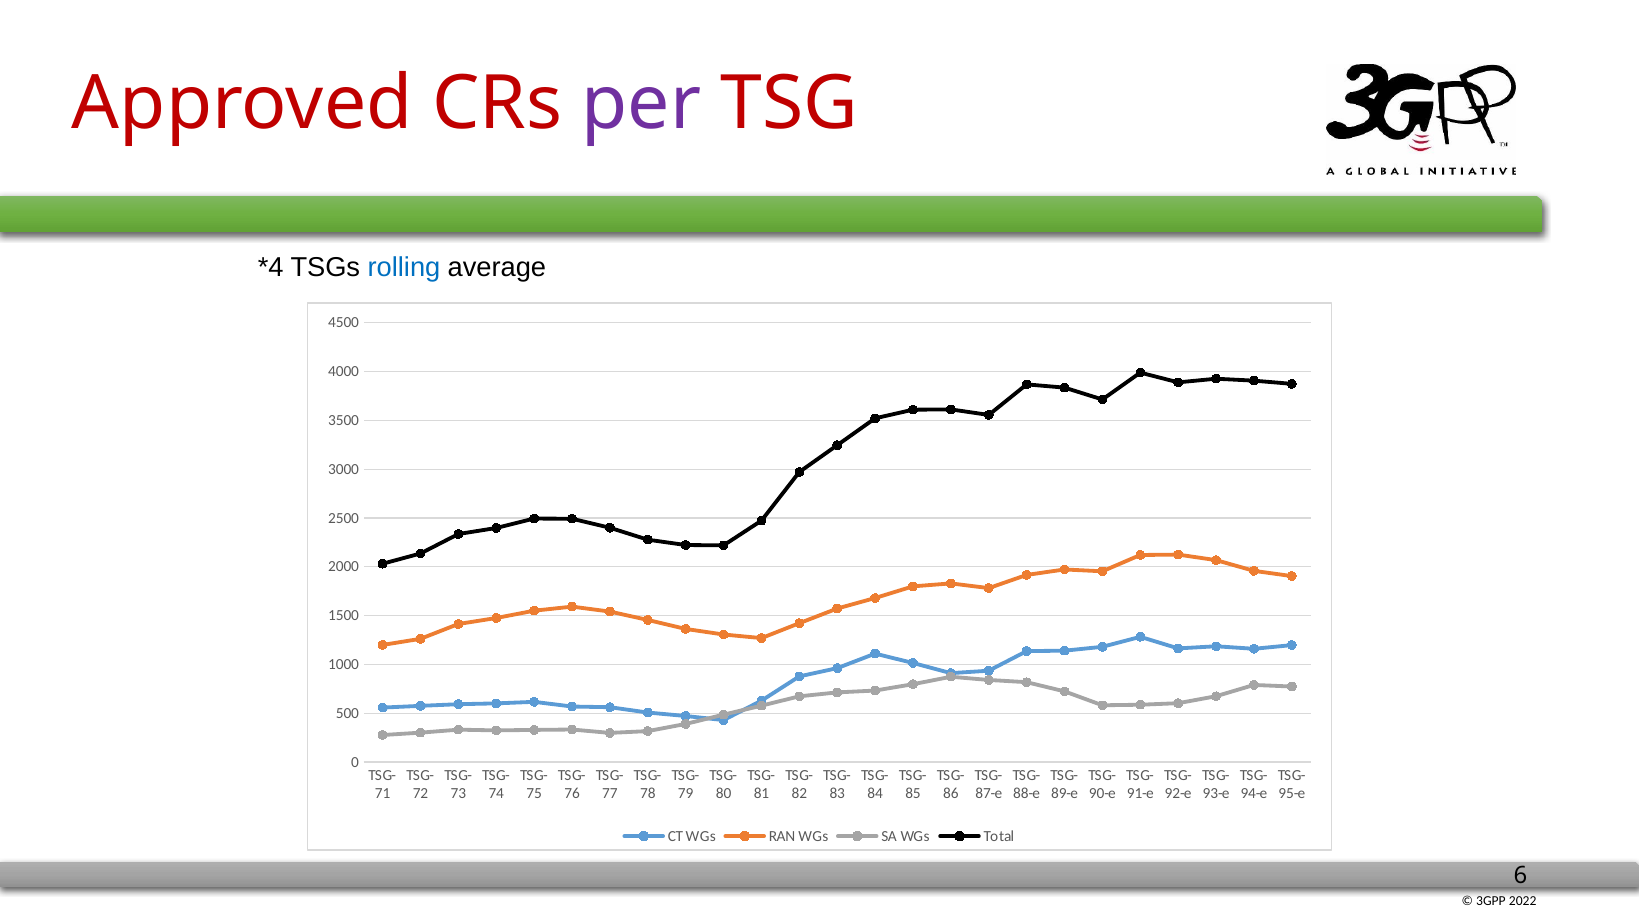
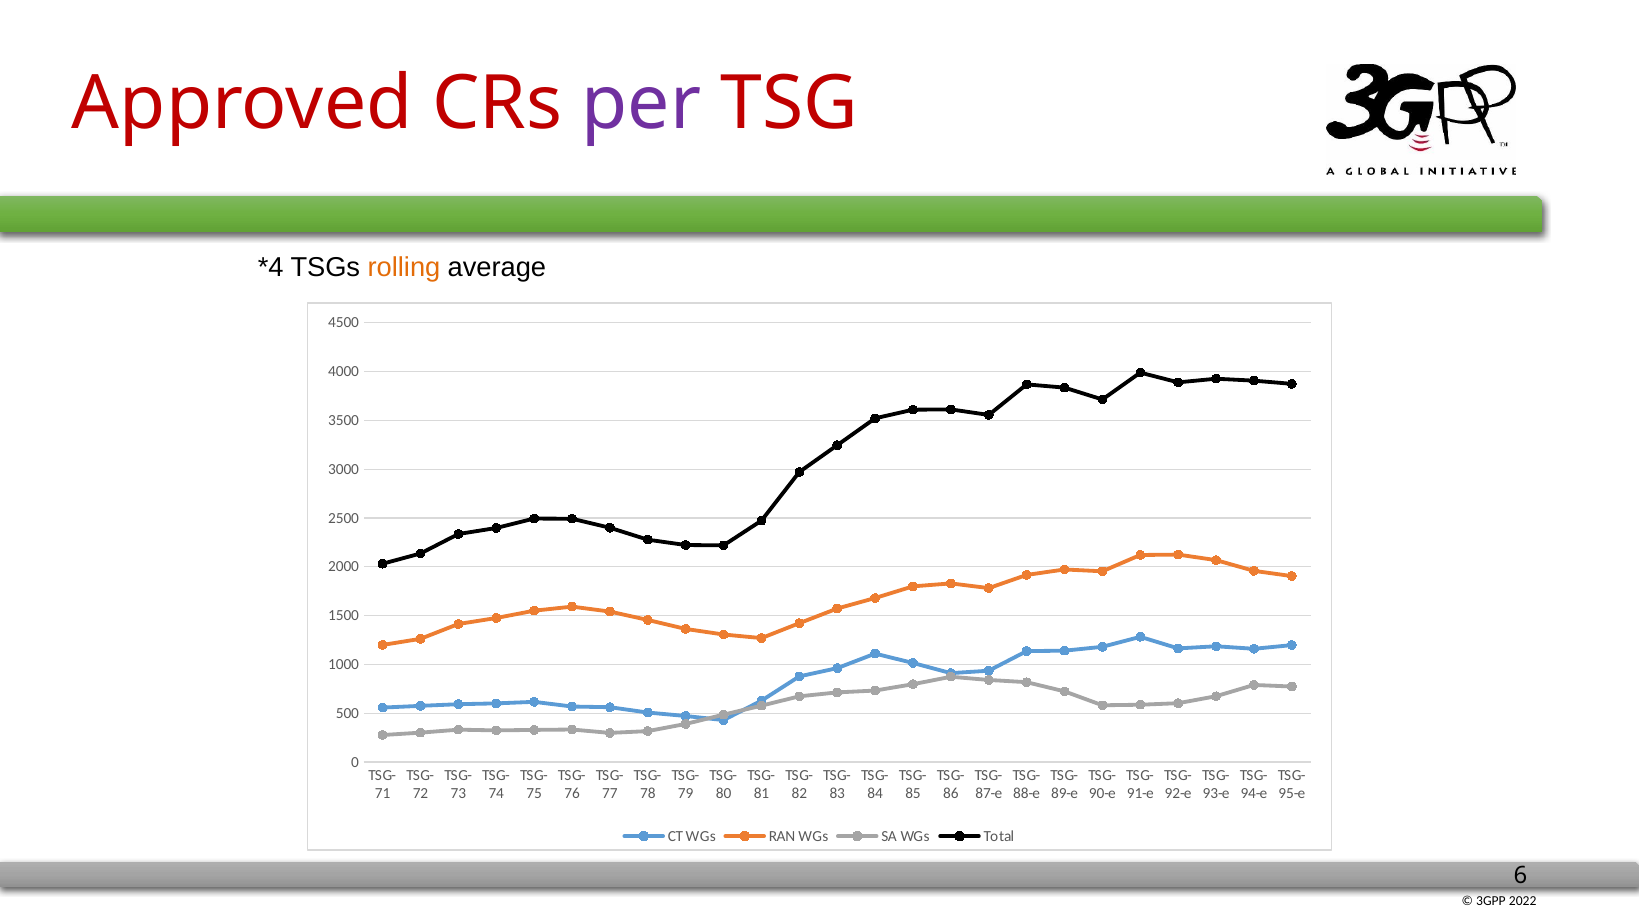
rolling colour: blue -> orange (404, 268)
